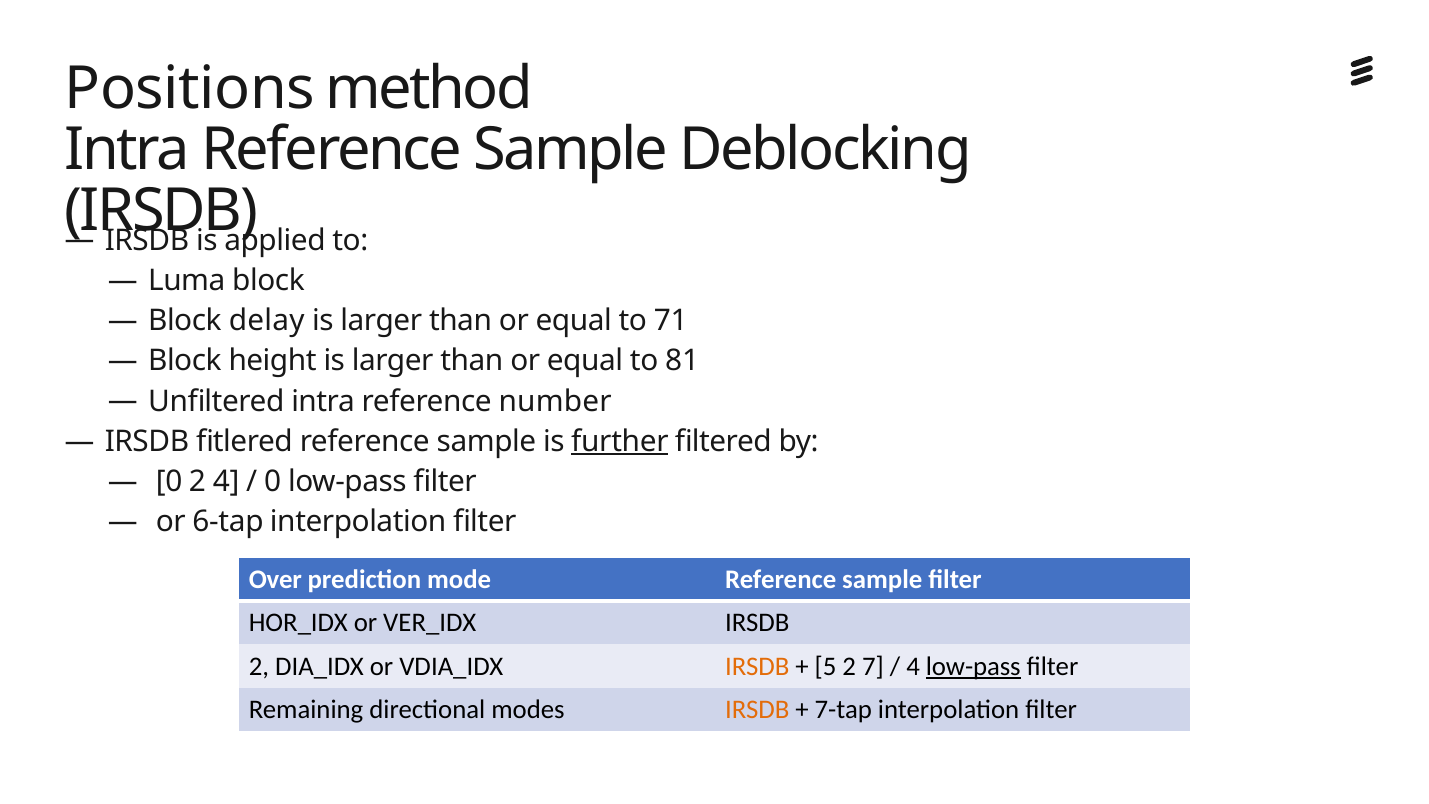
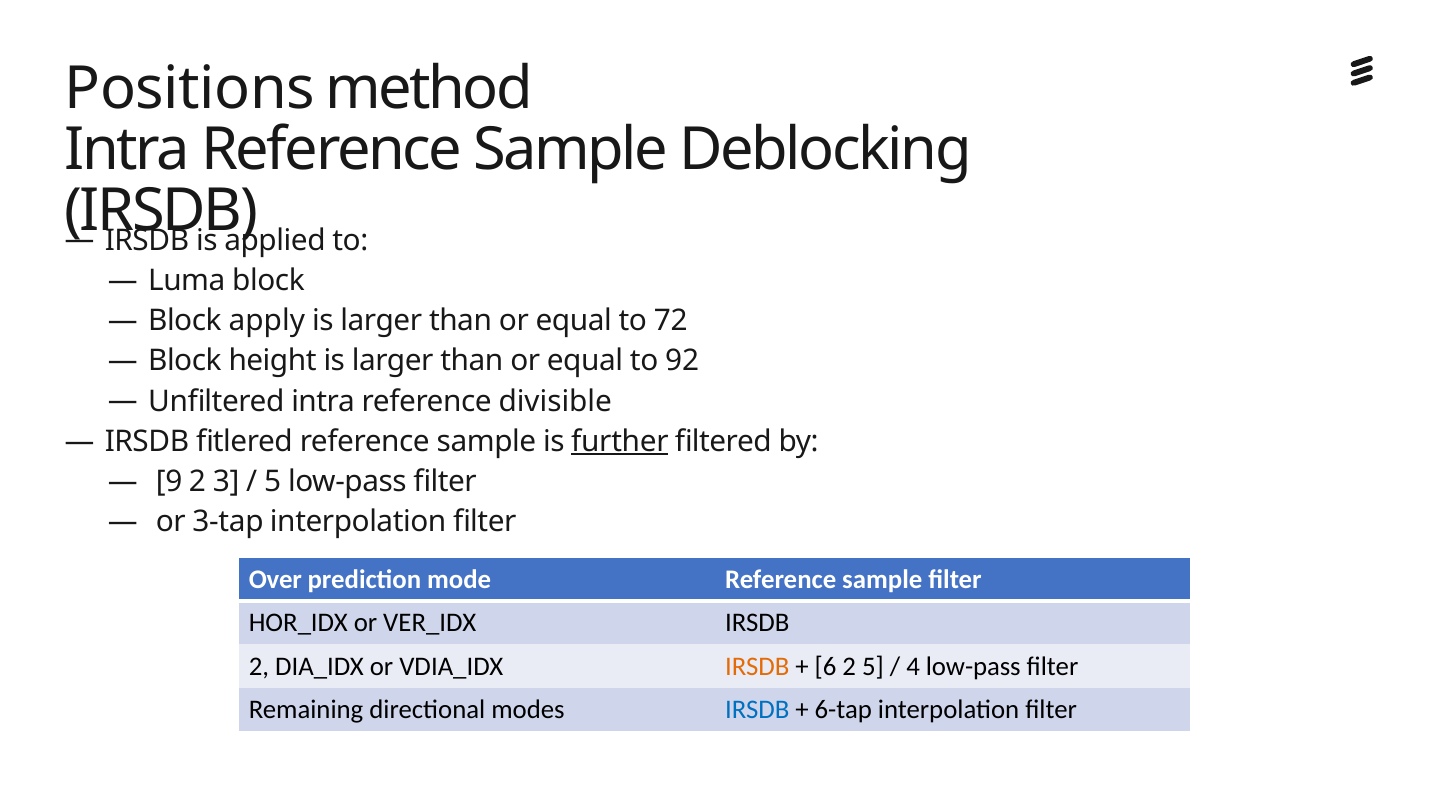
delay: delay -> apply (267, 321)
71: 71 -> 72 (671, 321)
81: 81 -> 92 (682, 361)
number: number -> divisible (555, 401)
0: 0 -> 9 (169, 482)
2 4: 4 -> 3 (226, 482)
0: 0 -> 5 (273, 482)
6-tap: 6-tap -> 3-tap (228, 522)
5: 5 -> 6 (826, 666)
2 7: 7 -> 5 (873, 666)
low-pass underline: present -> none (973, 666)
IRSDB colour: orange -> blue (757, 710)
7-tap: 7-tap -> 6-tap (843, 710)
